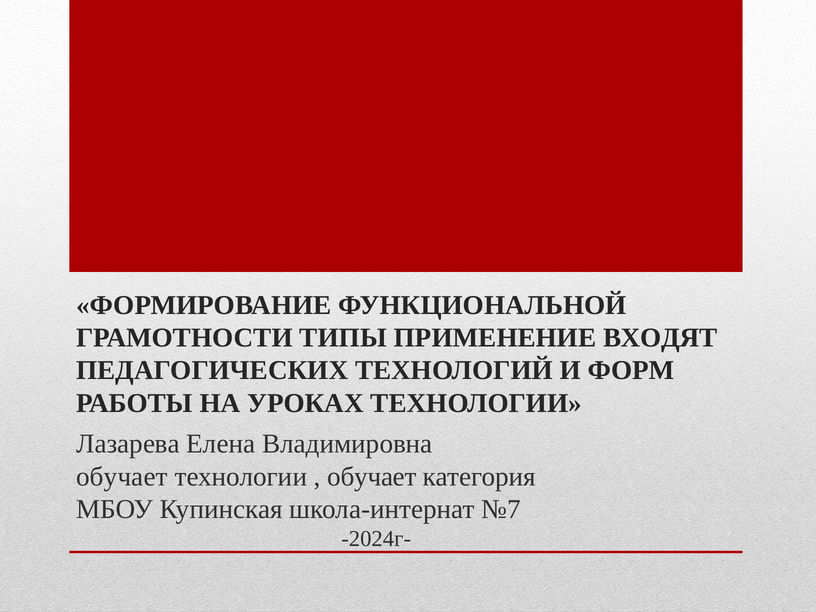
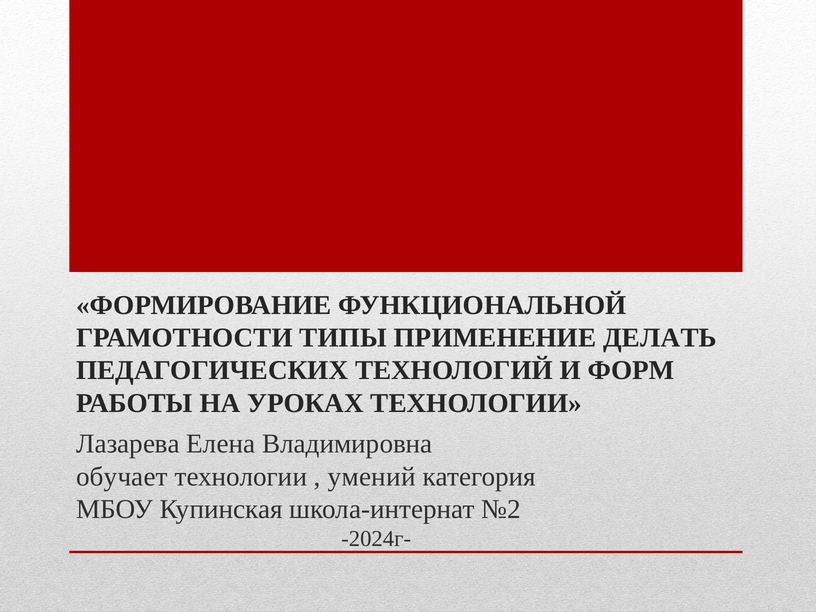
ВХОДЯТ: ВХОДЯТ -> ДЕЛАТЬ (660, 338)
обучает: обучает -> умений (372, 477)
№7: №7 -> №2 (501, 509)
